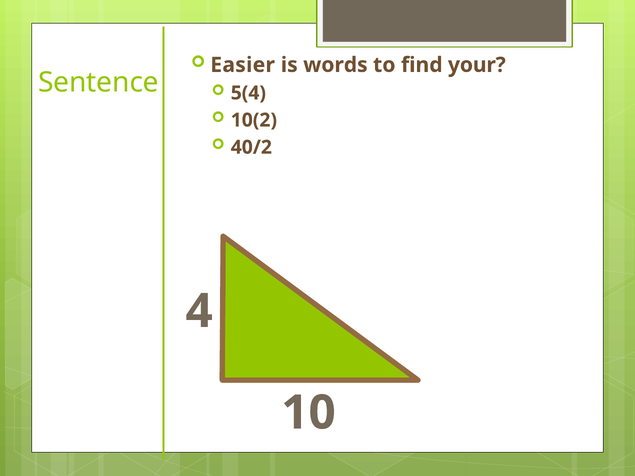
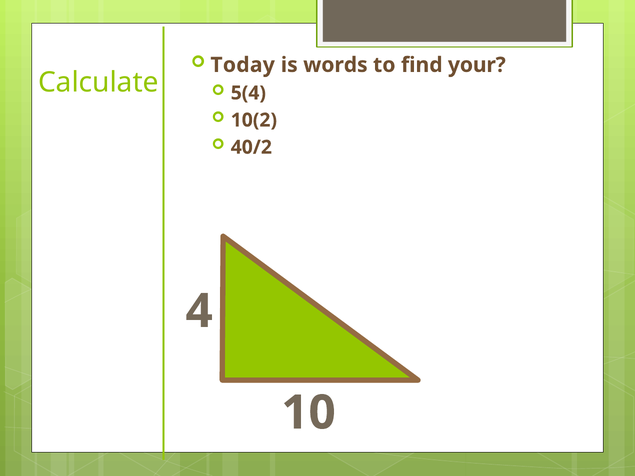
Easier: Easier -> Today (243, 65)
Sentence: Sentence -> Calculate (98, 82)
